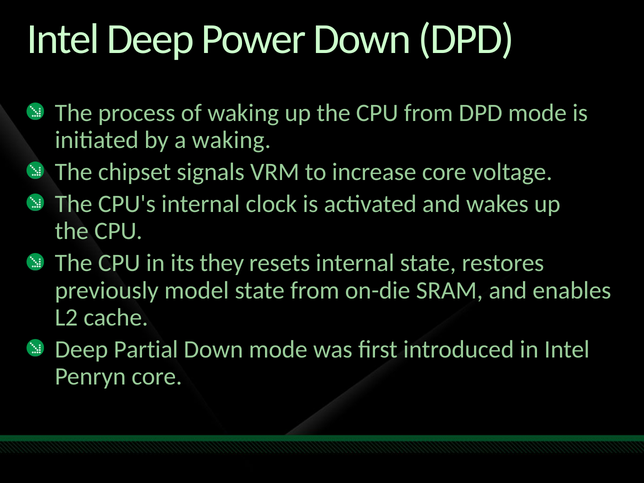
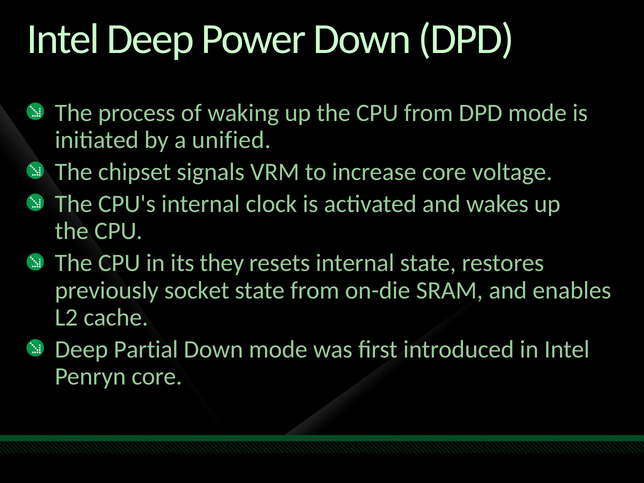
a waking: waking -> unified (231, 140)
model: model -> socket (197, 290)
